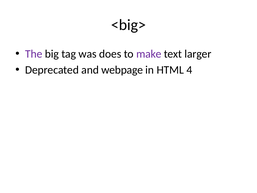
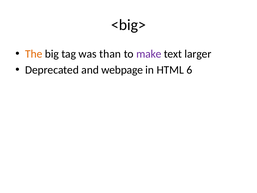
The colour: purple -> orange (34, 54)
does: does -> than (110, 54)
4: 4 -> 6 (189, 70)
